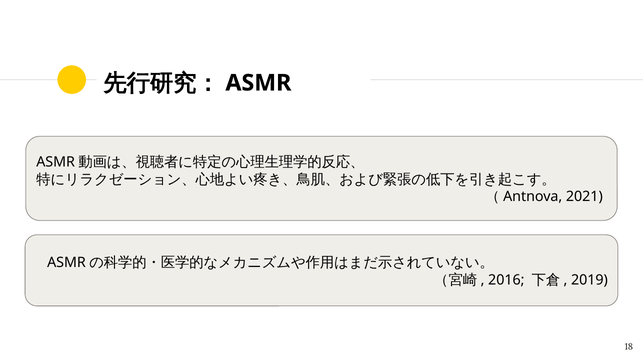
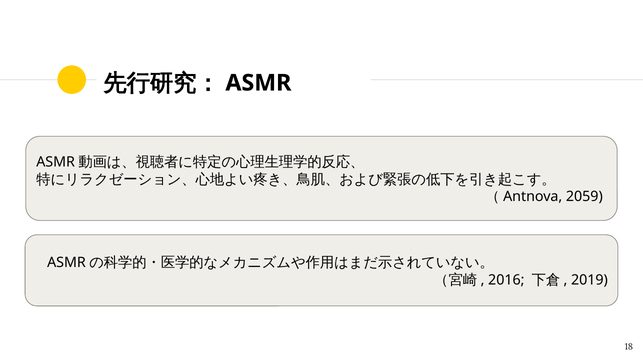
2021: 2021 -> 2059 (584, 196)
